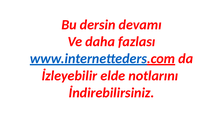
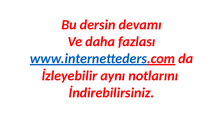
elde: elde -> aynı (113, 76)
